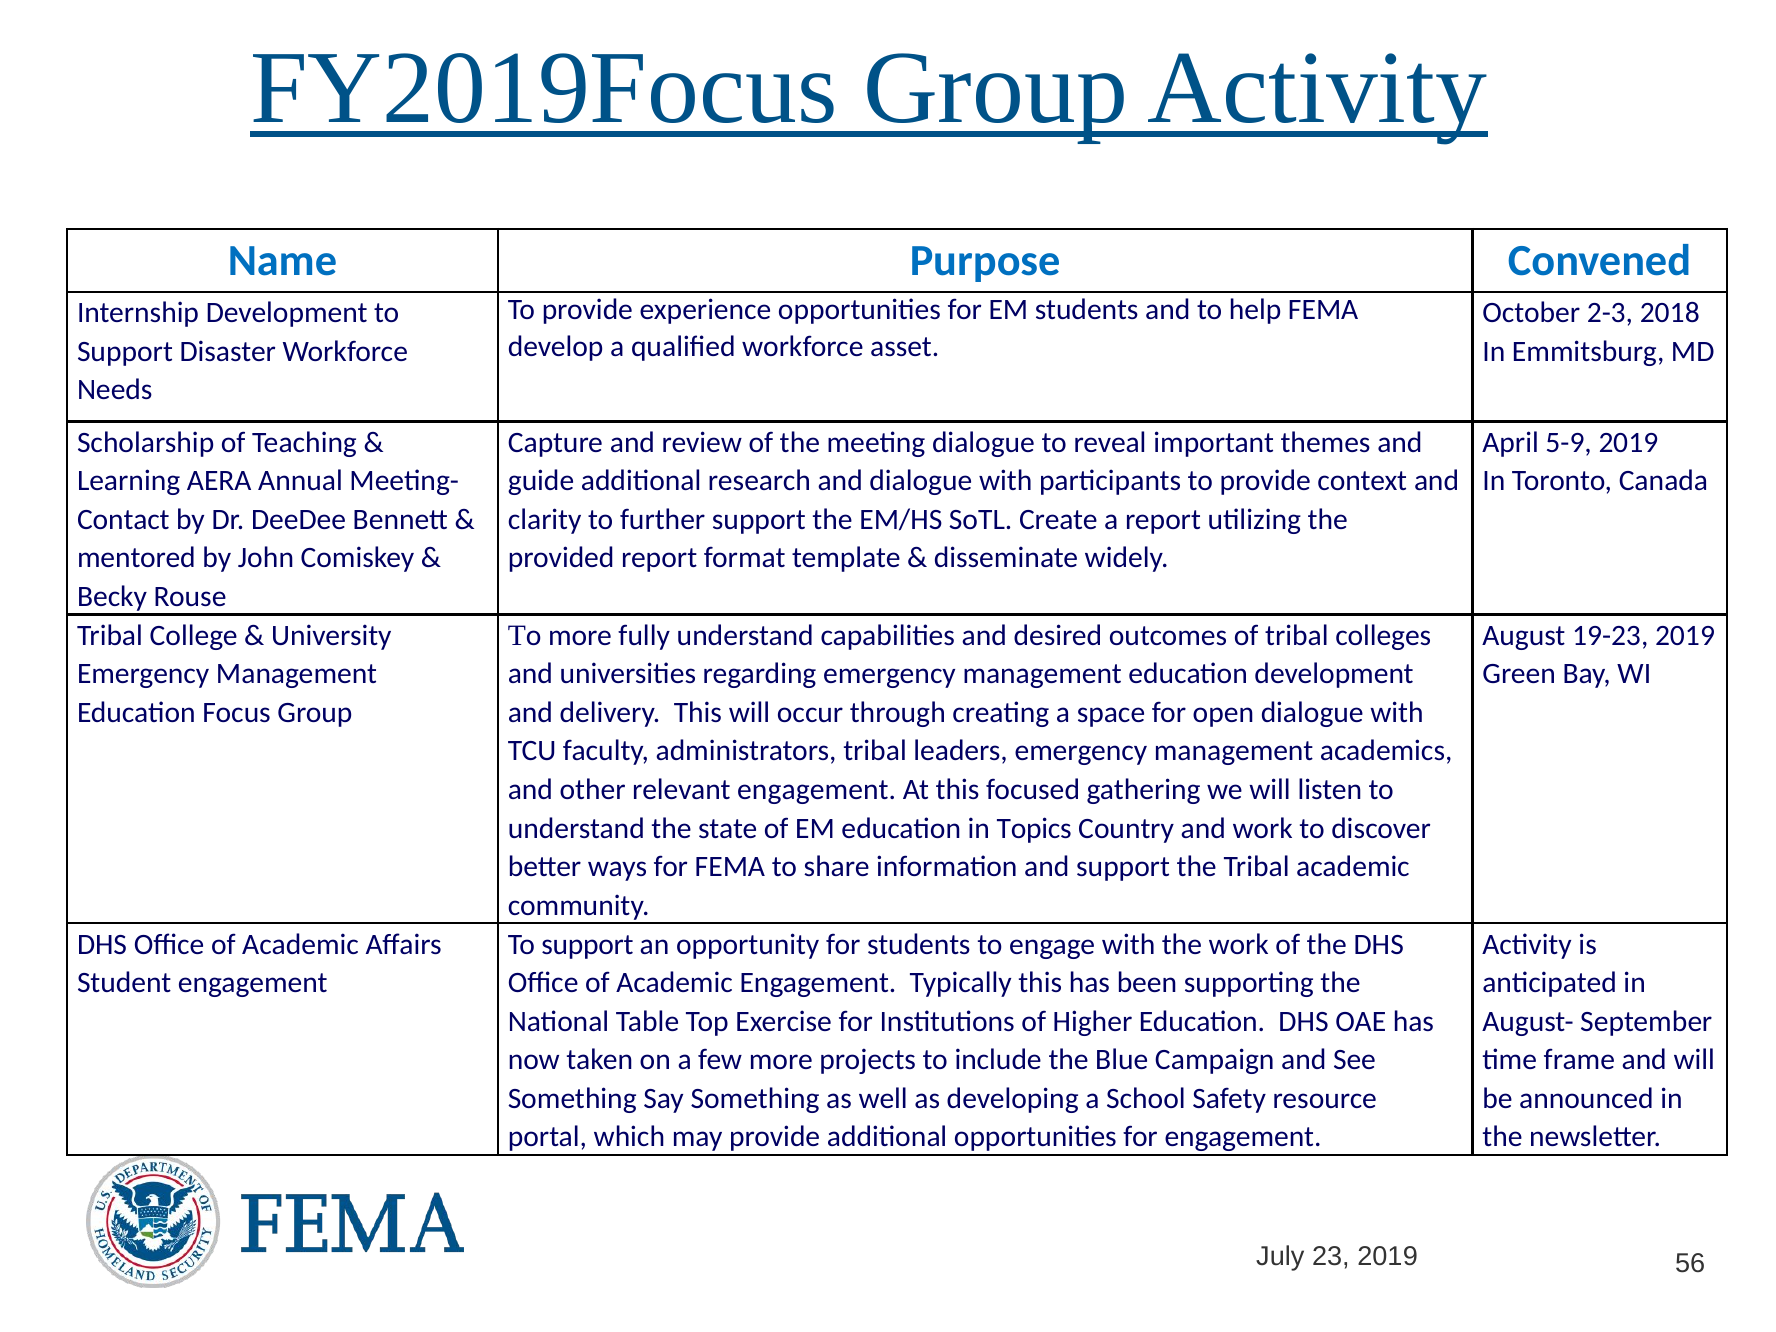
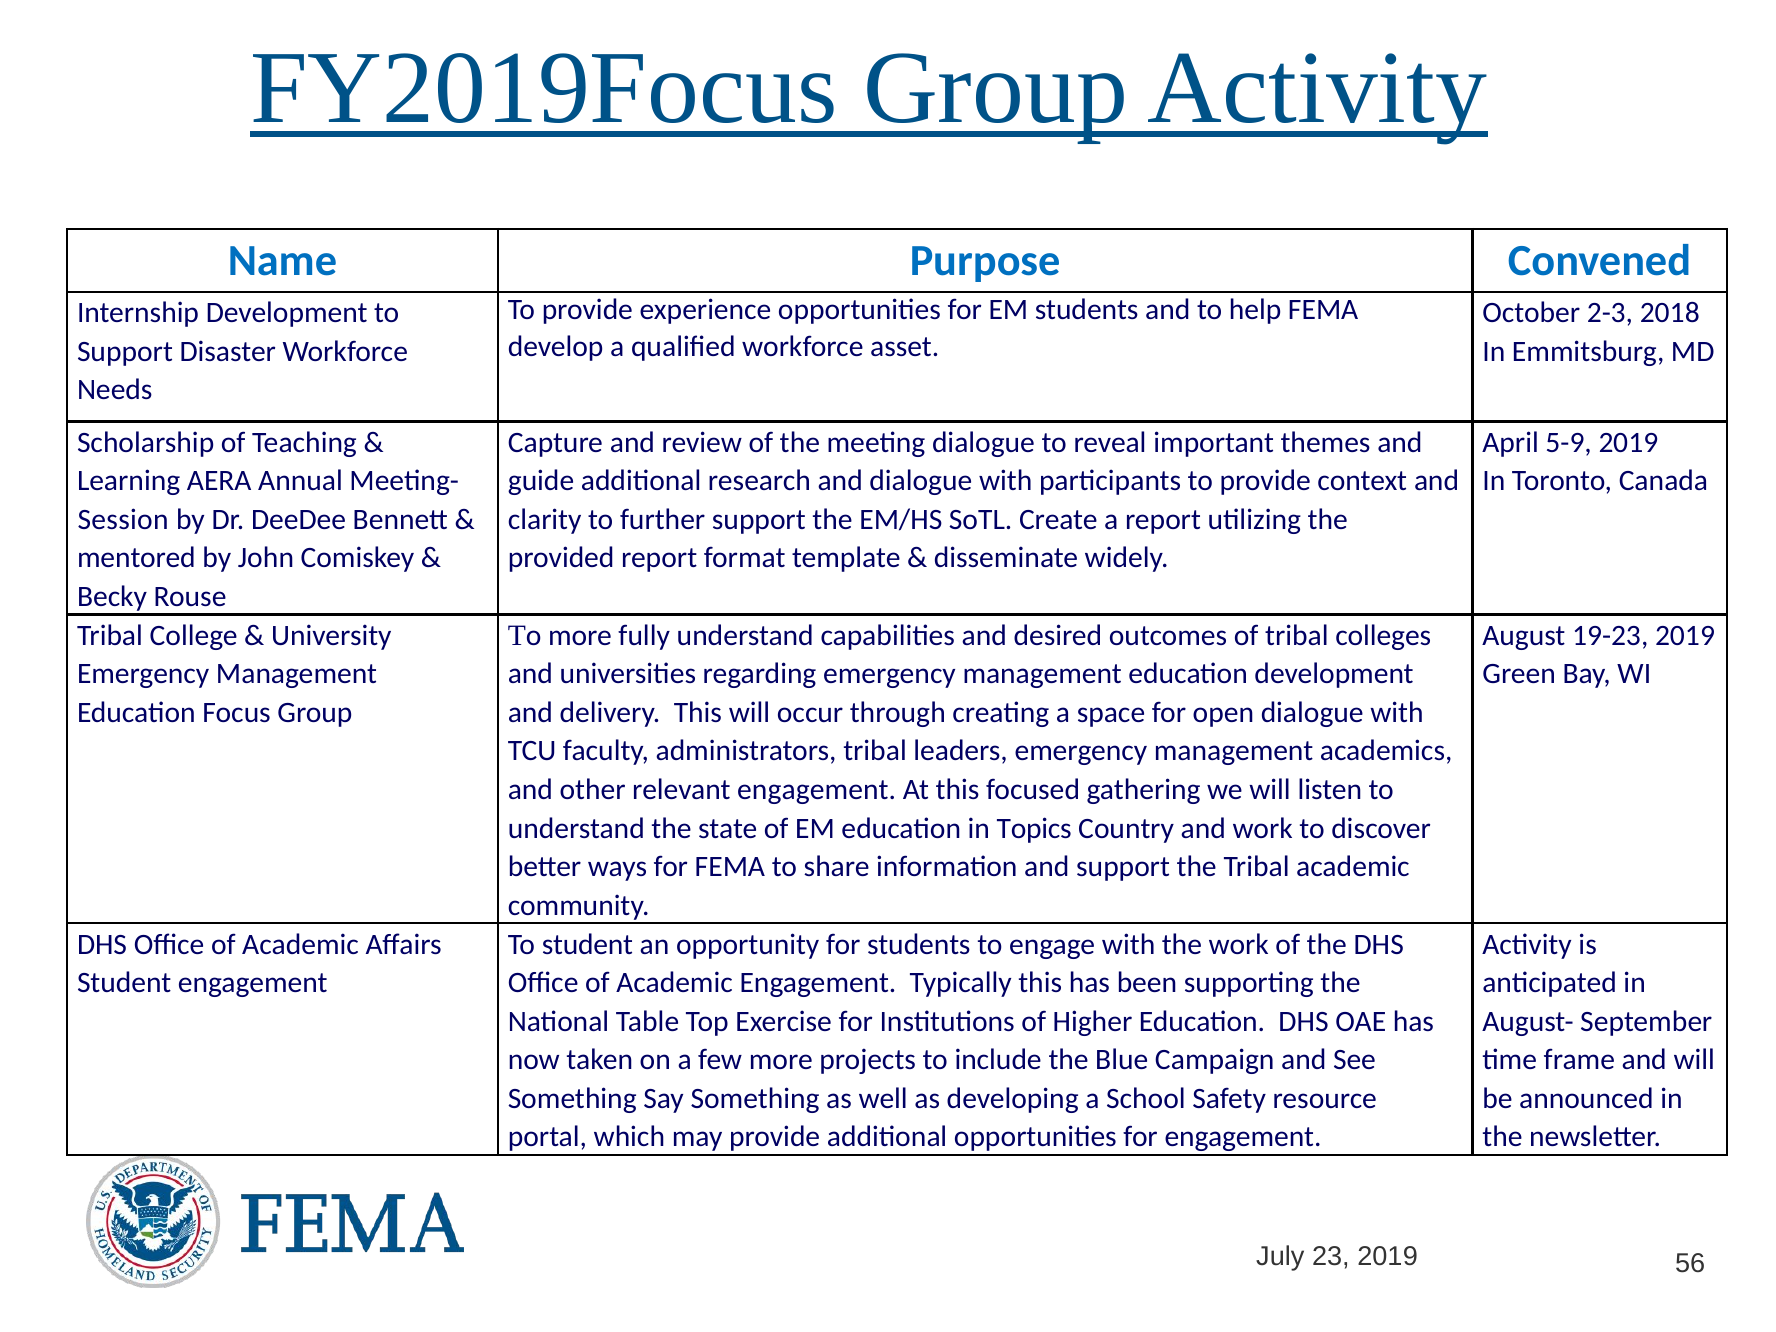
Contact: Contact -> Session (123, 520)
support: support -> student (587, 944)
